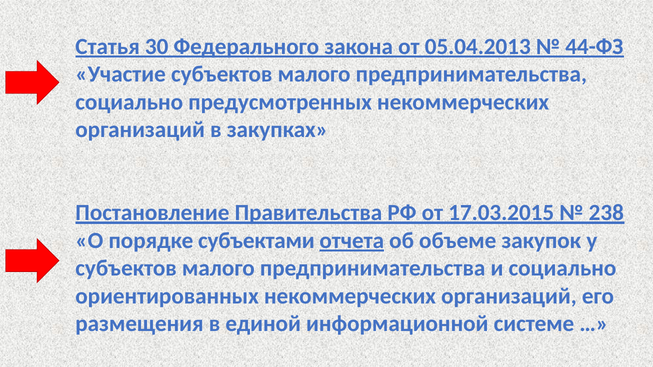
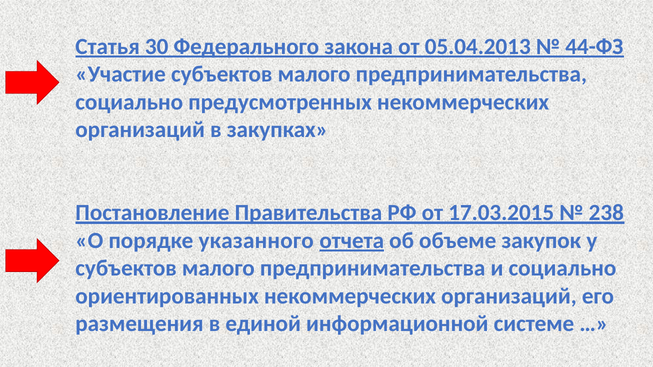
субъектами: субъектами -> указанного (256, 241)
